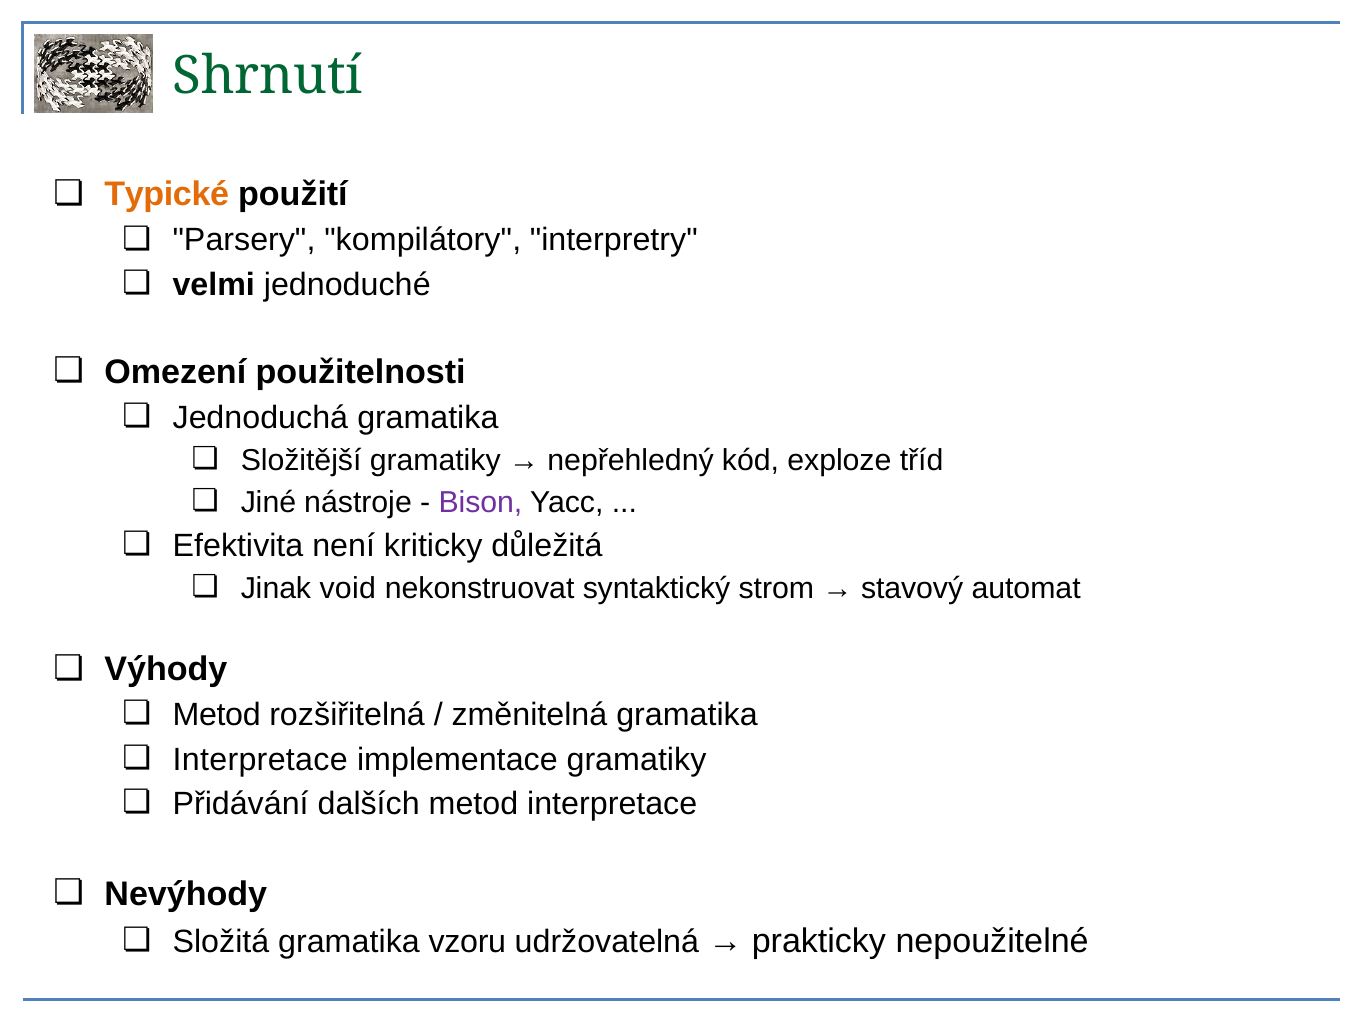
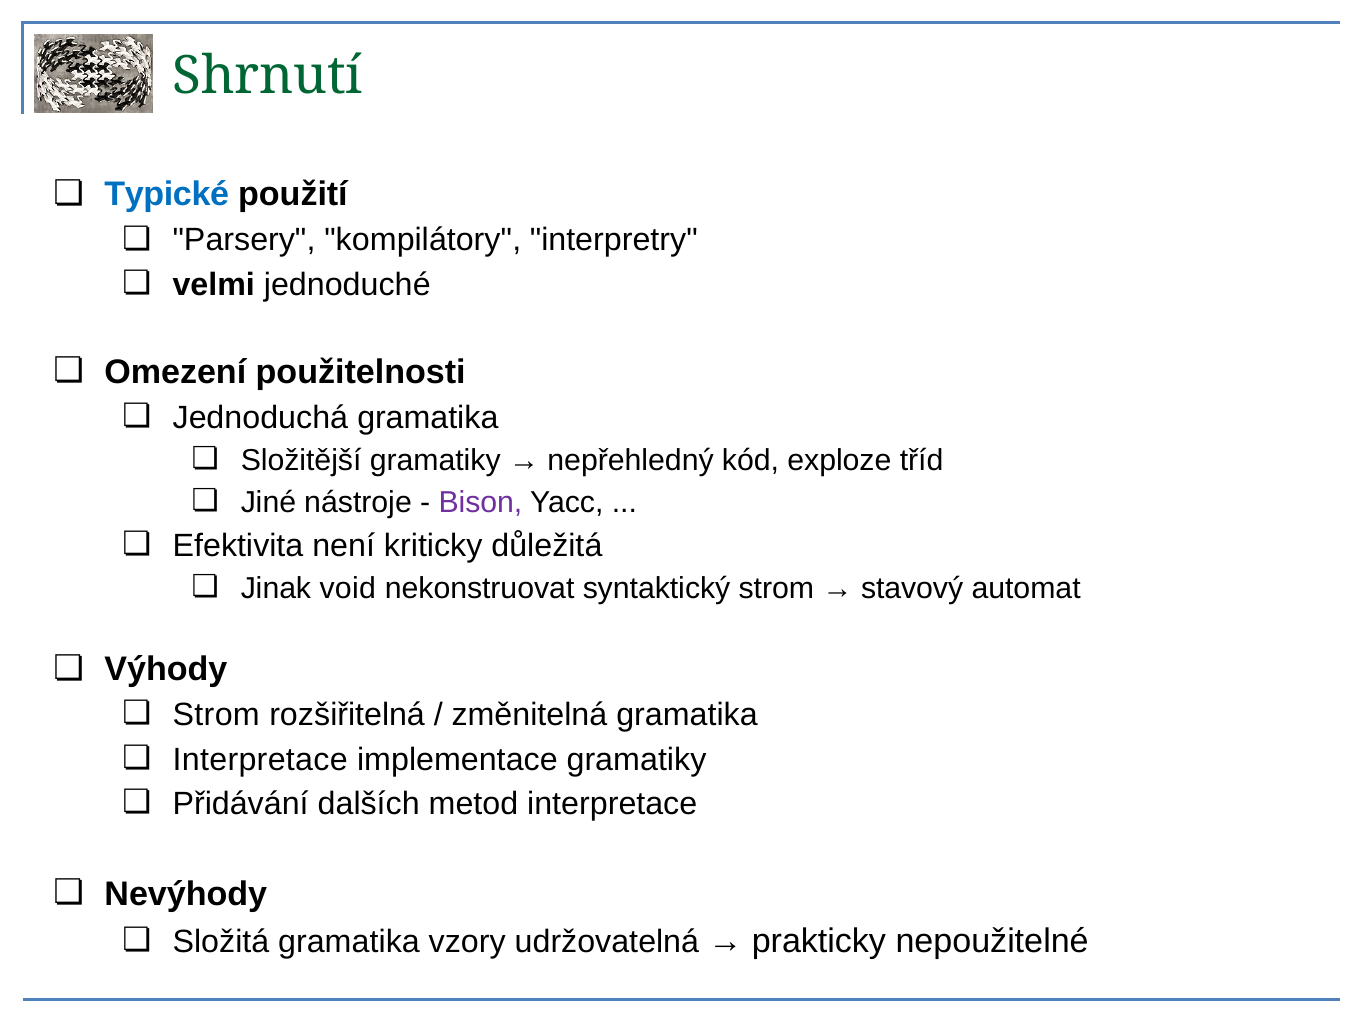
Typické colour: orange -> blue (167, 195)
Metod: Metod -> Strom (216, 715)
vzoru: vzoru -> vzory (467, 942)
